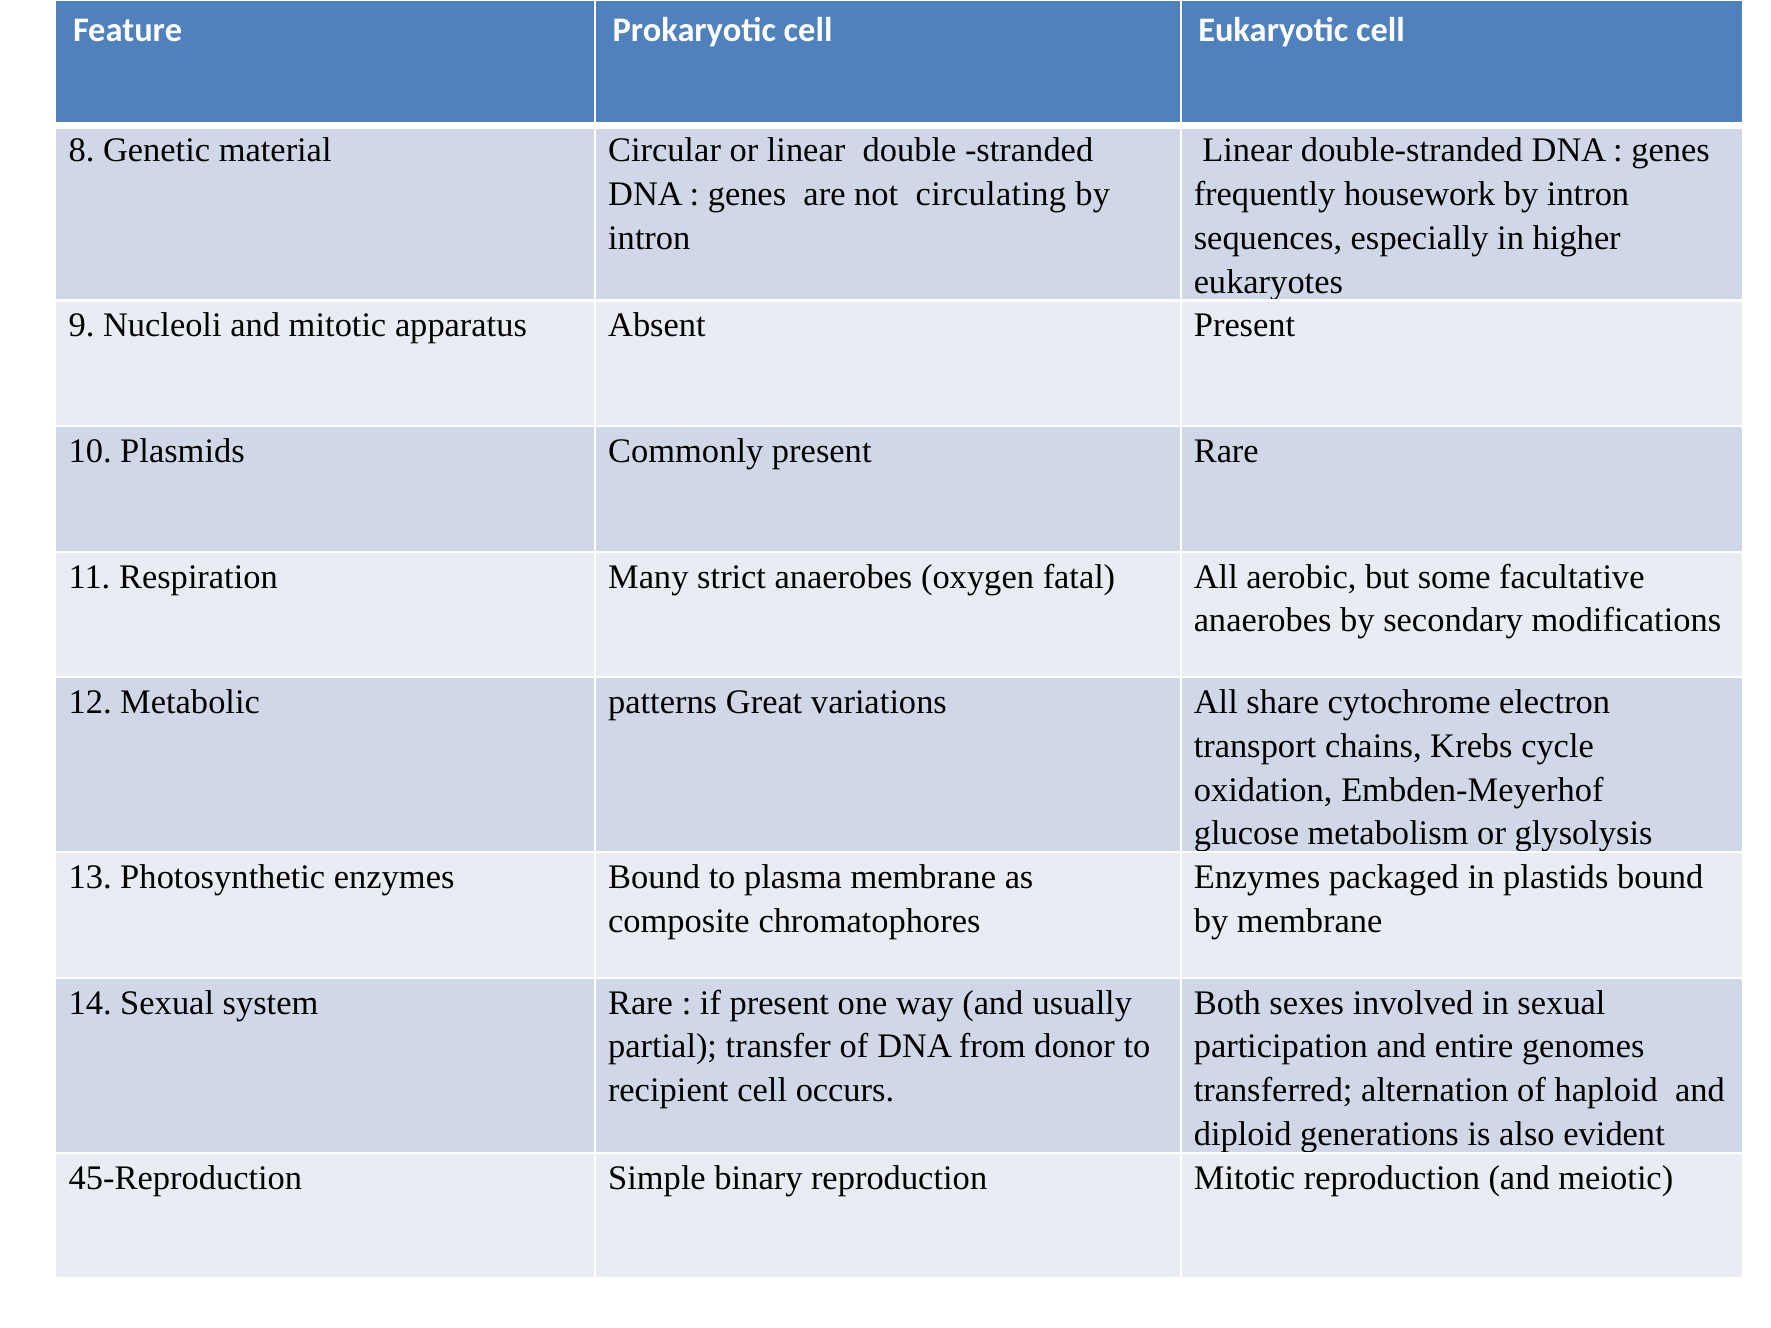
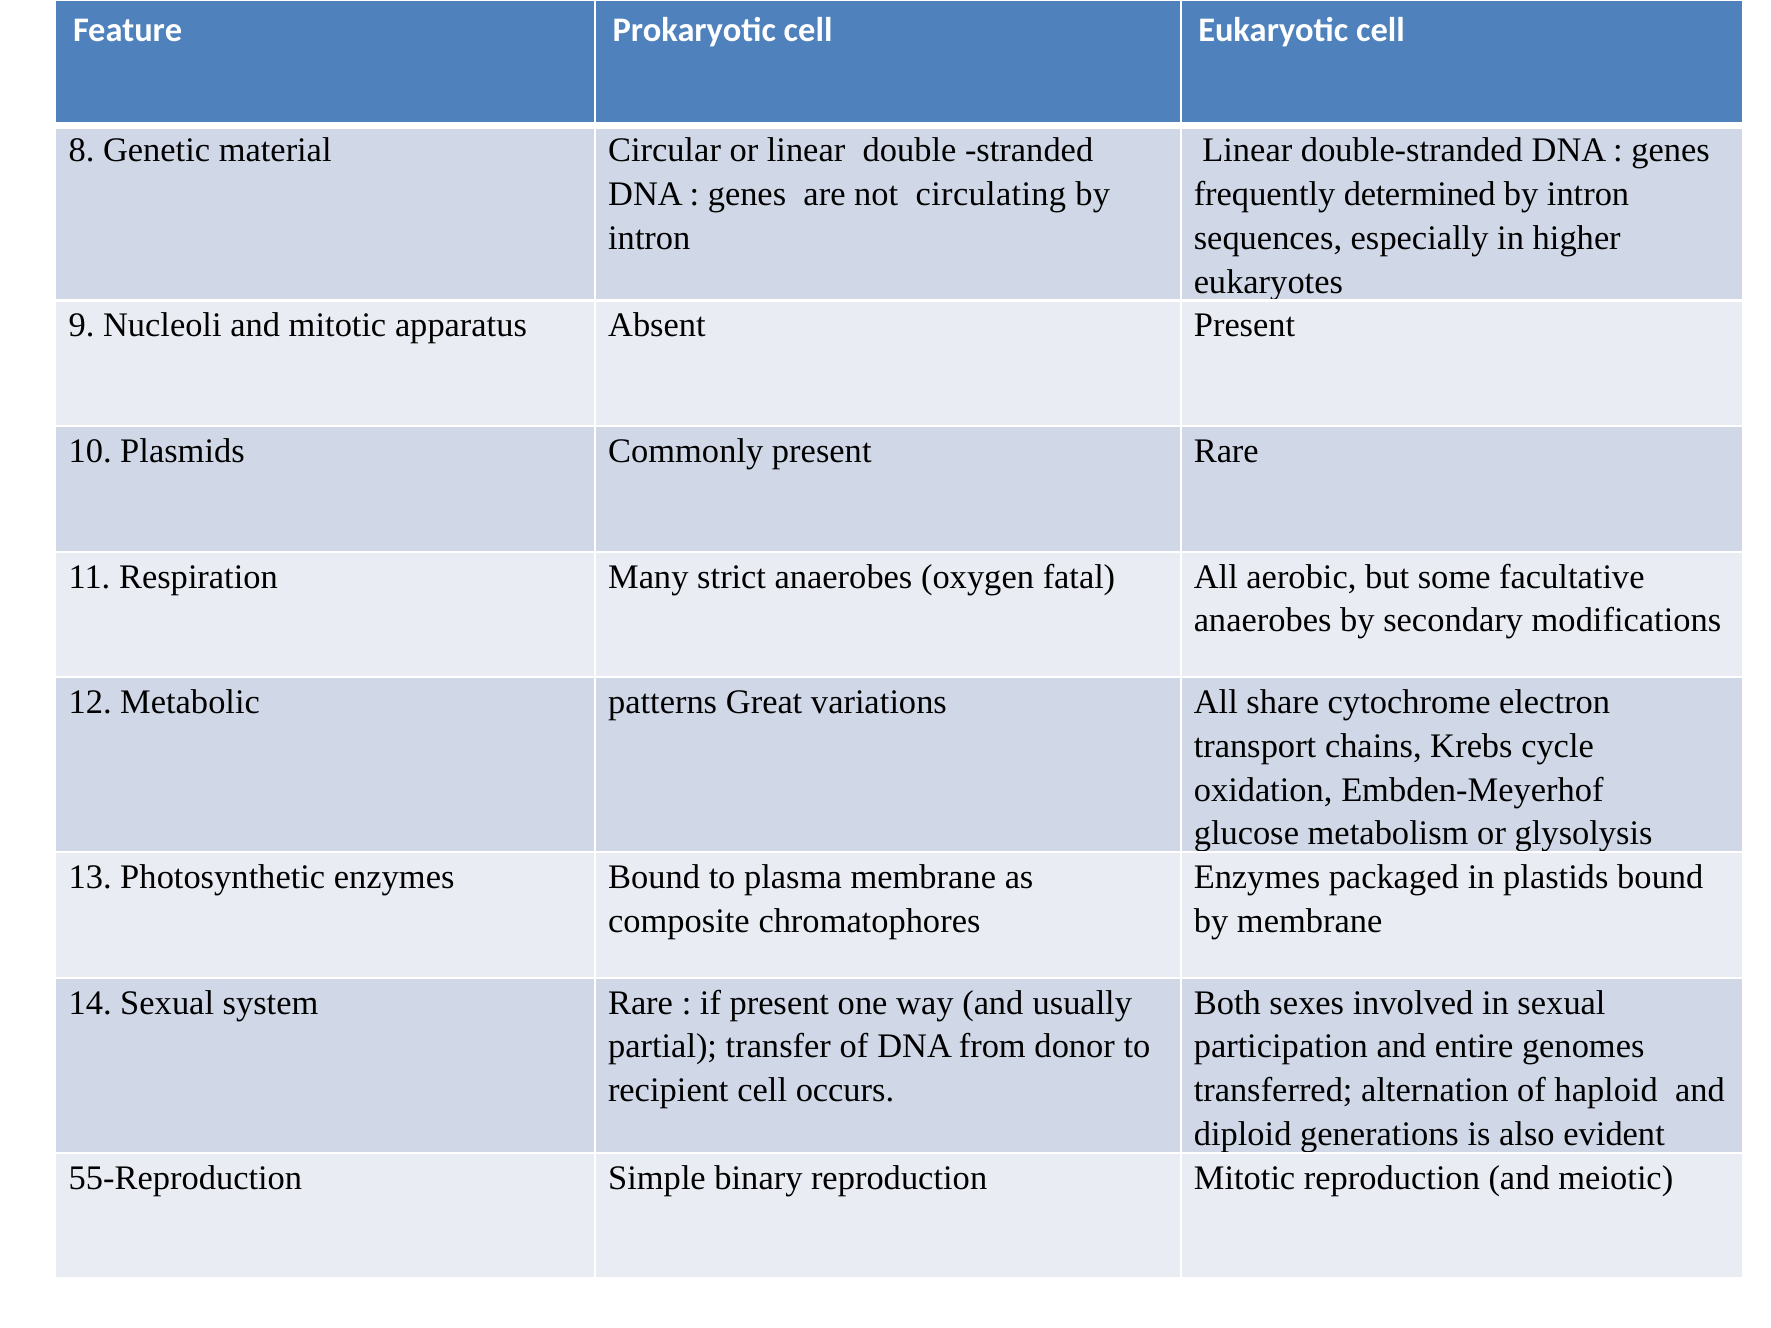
housework: housework -> determined (1420, 194)
45-Reproduction: 45-Reproduction -> 55-Reproduction (185, 1178)
